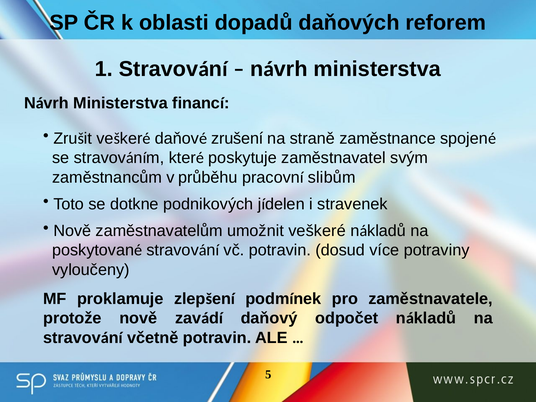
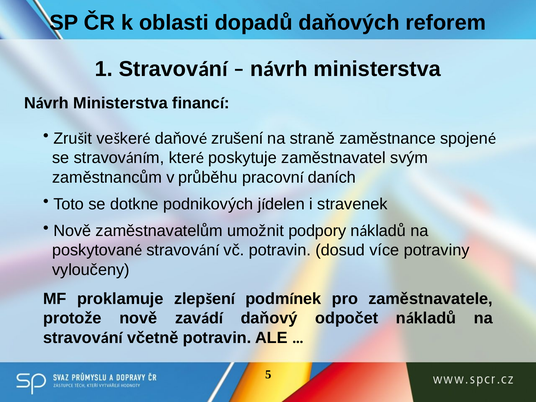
slibům: slibům -> daních (332, 177)
umožnit veškeré: veškeré -> podpory (317, 231)
